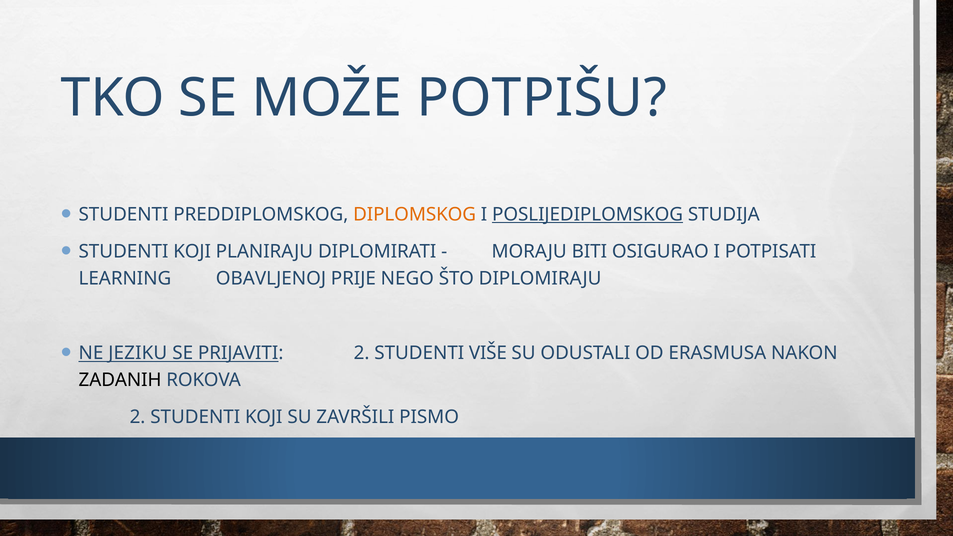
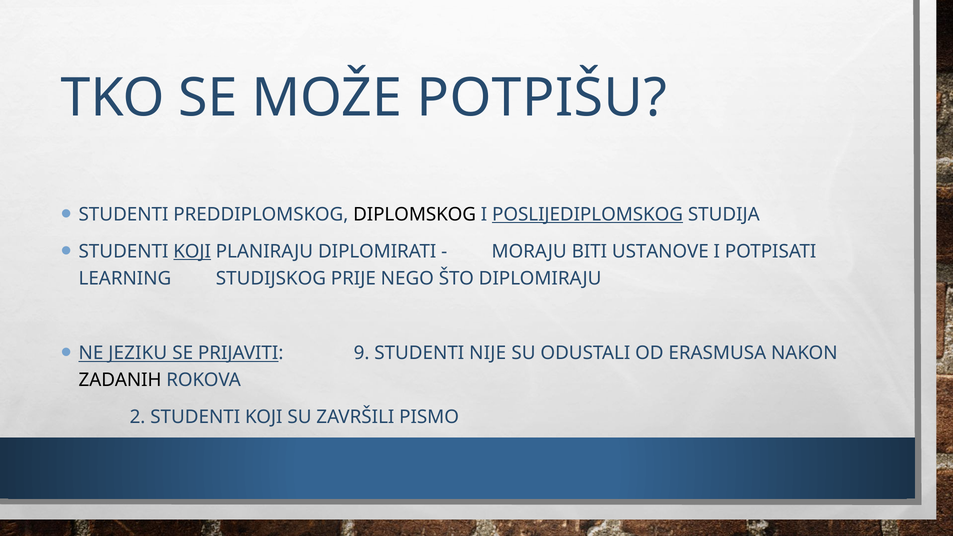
DIPLOMSKOG colour: orange -> black (415, 215)
KOJI underline: none -> present (192, 252)
OSIGURAO: OSIGURAO -> USTANOVE (660, 252)
OBAVLJENOJ: OBAVLJENOJ -> STUDIJSKOG (271, 279)
PRIJAVITI 2: 2 -> 9 (362, 353)
VIŠE: VIŠE -> NIJE (488, 353)
